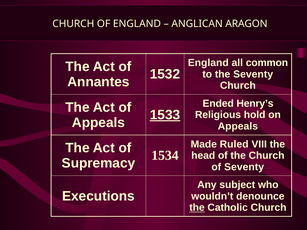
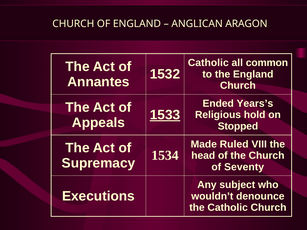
England: England -> Catholic (208, 63)
the Seventy: Seventy -> England (253, 74)
Henry’s: Henry’s -> Years’s (255, 104)
Appeals: Appeals -> Stopped (238, 126)
the underline: present -> none (197, 208)
